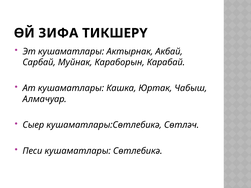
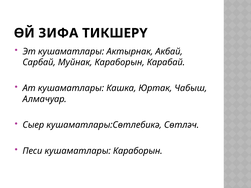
кушаматлары Сөтлебикә: Сөтлебикә -> Караборын (138, 151)
